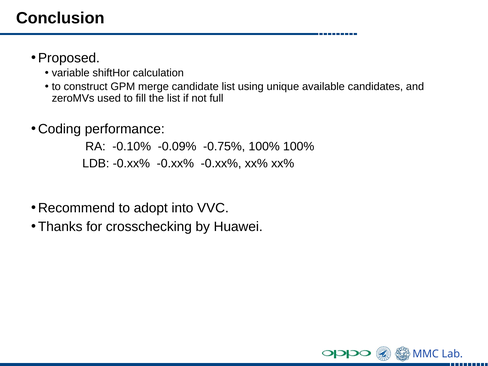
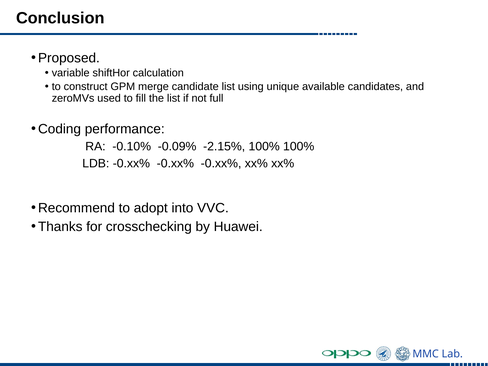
-0.75%: -0.75% -> -2.15% (224, 147)
